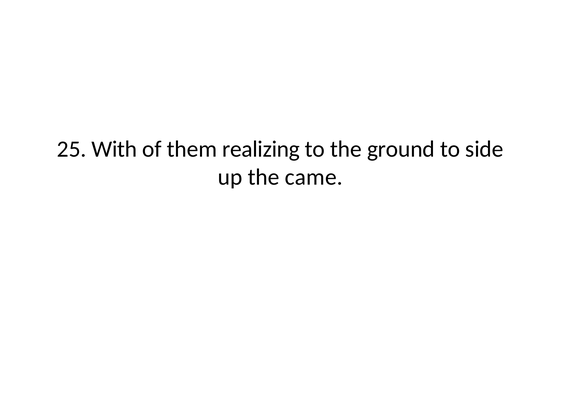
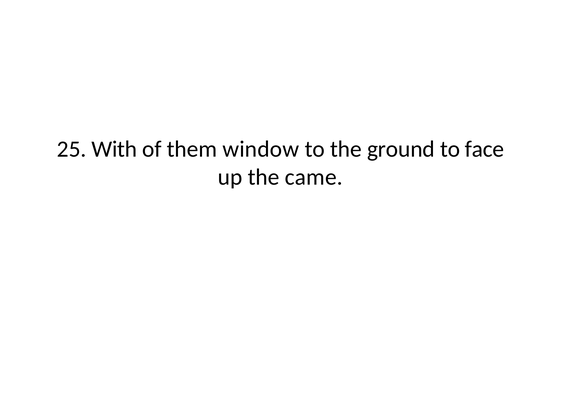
realizing: realizing -> window (261, 149)
side: side -> face (484, 149)
